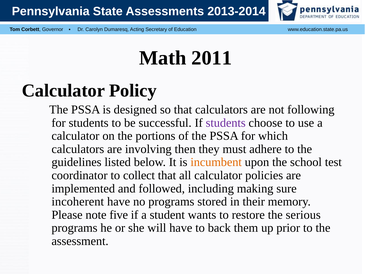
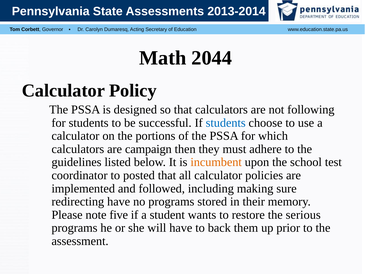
2011: 2011 -> 2044 (212, 58)
students colour: purple -> blue (226, 123)
involving: involving -> campaign (148, 149)
collect: collect -> posted (139, 175)
incoherent: incoherent -> redirecting (78, 201)
